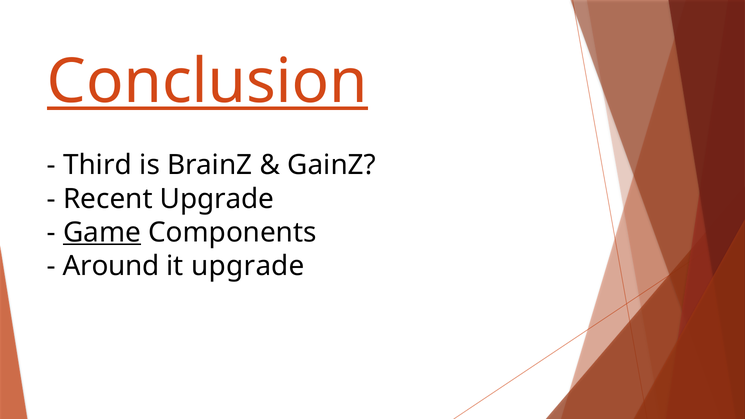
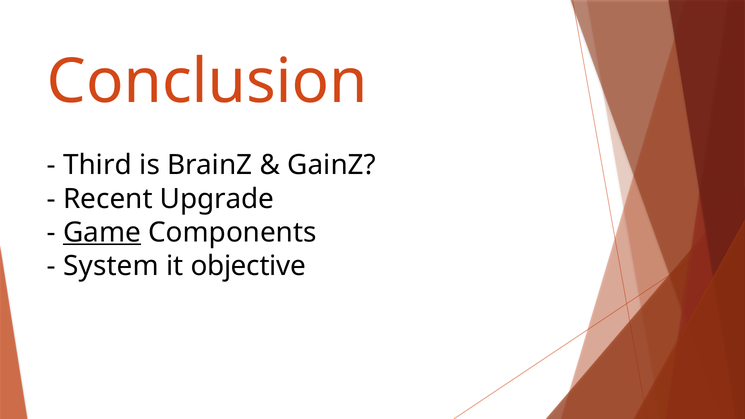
Conclusion underline: present -> none (207, 82)
Around: Around -> System (111, 266)
it upgrade: upgrade -> objective (248, 266)
